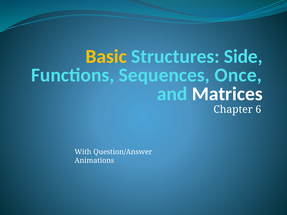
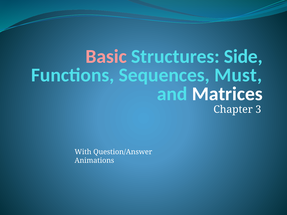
Basic colour: yellow -> pink (106, 56)
Once: Once -> Must (238, 75)
6: 6 -> 3 (258, 110)
